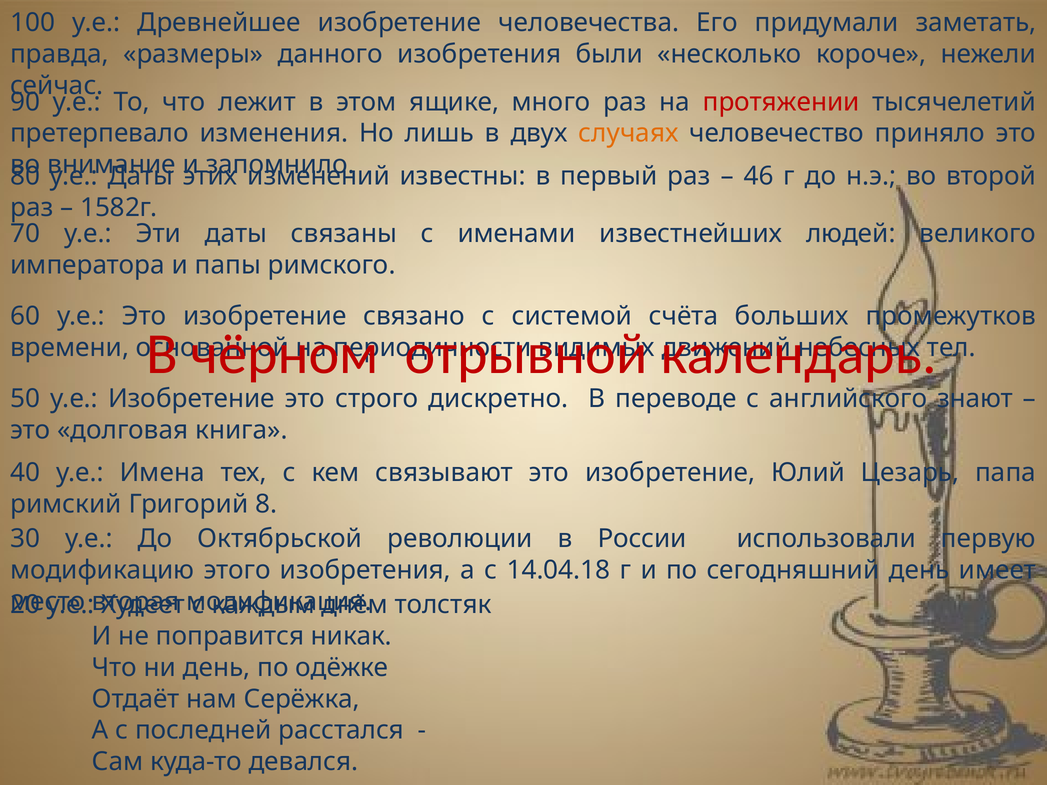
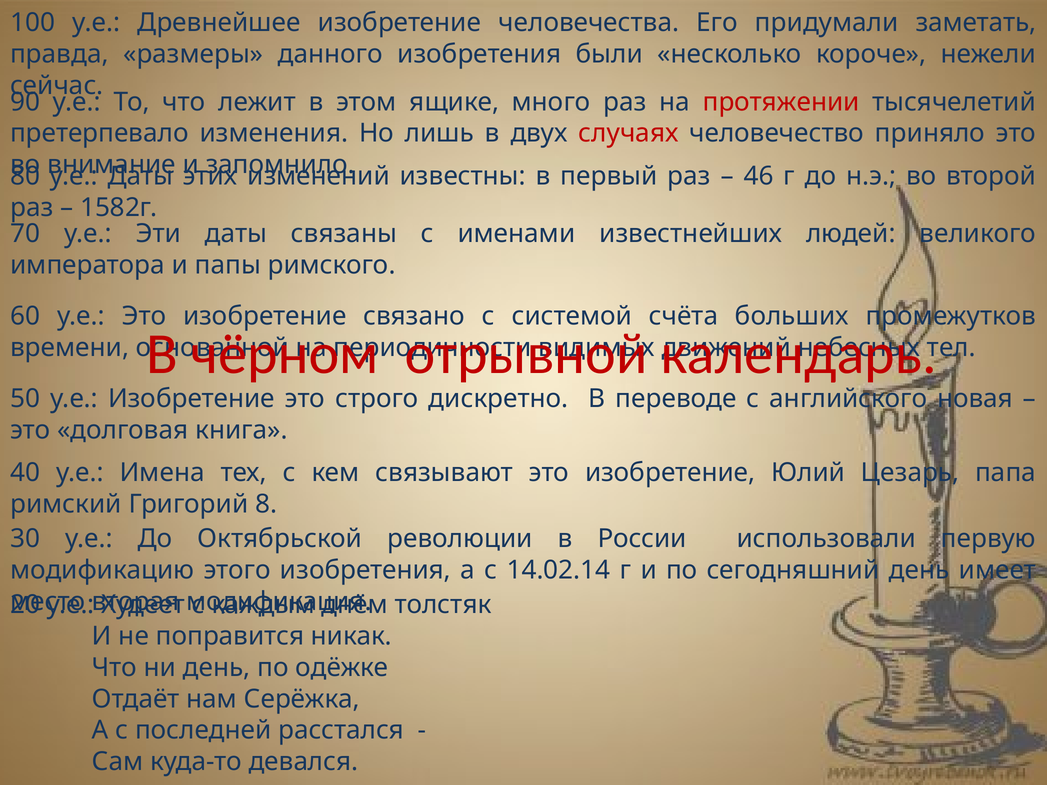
случаях colour: orange -> red (629, 133)
знают: знают -> новая (975, 399)
14.04.18: 14.04.18 -> 14.02.14 (558, 570)
